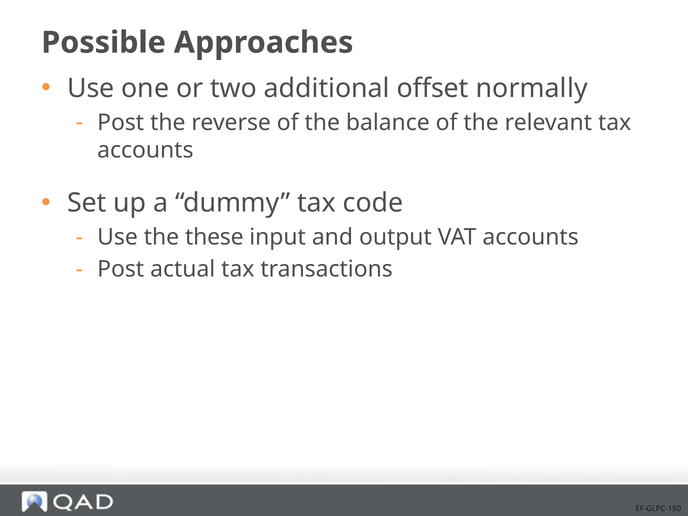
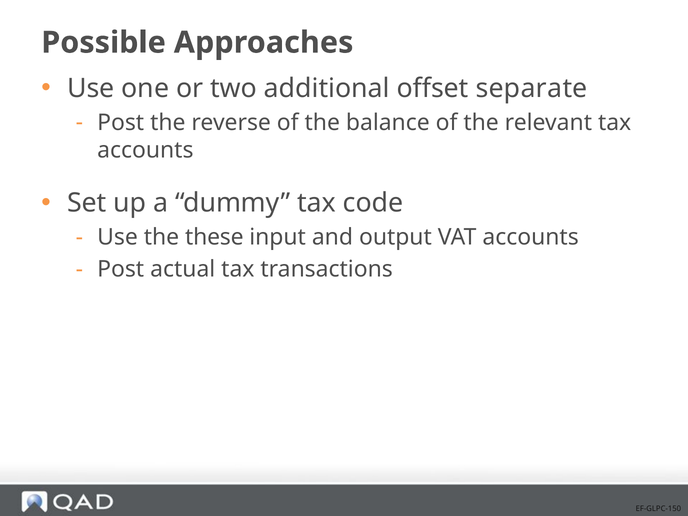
normally: normally -> separate (532, 88)
